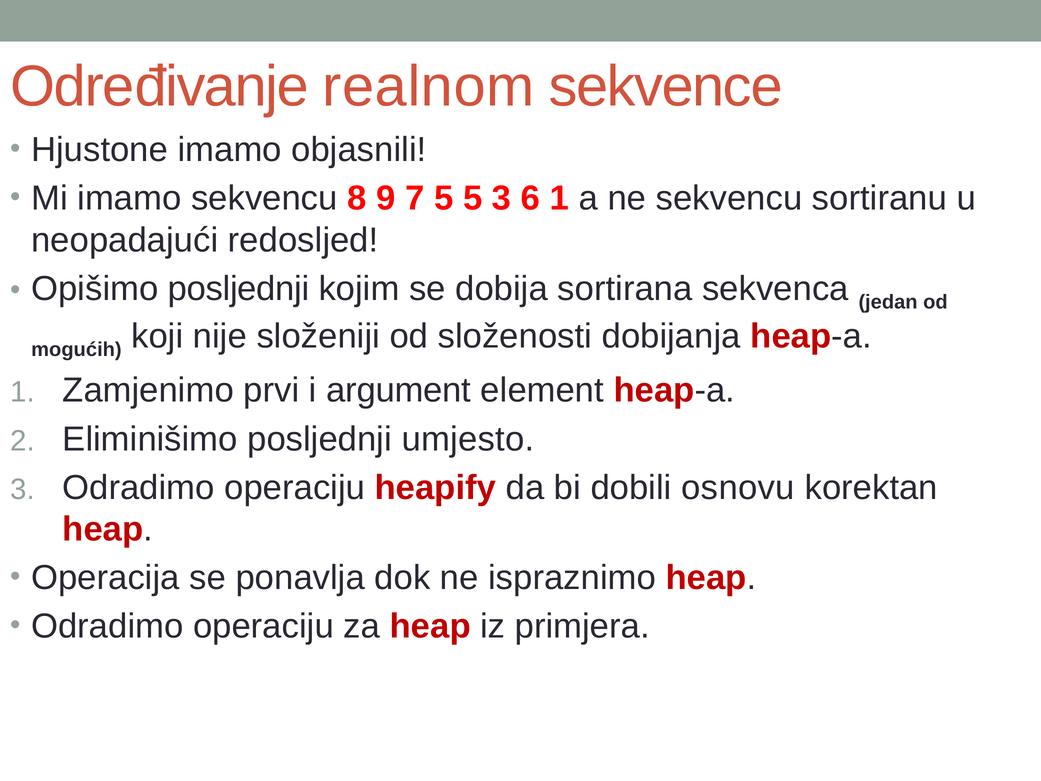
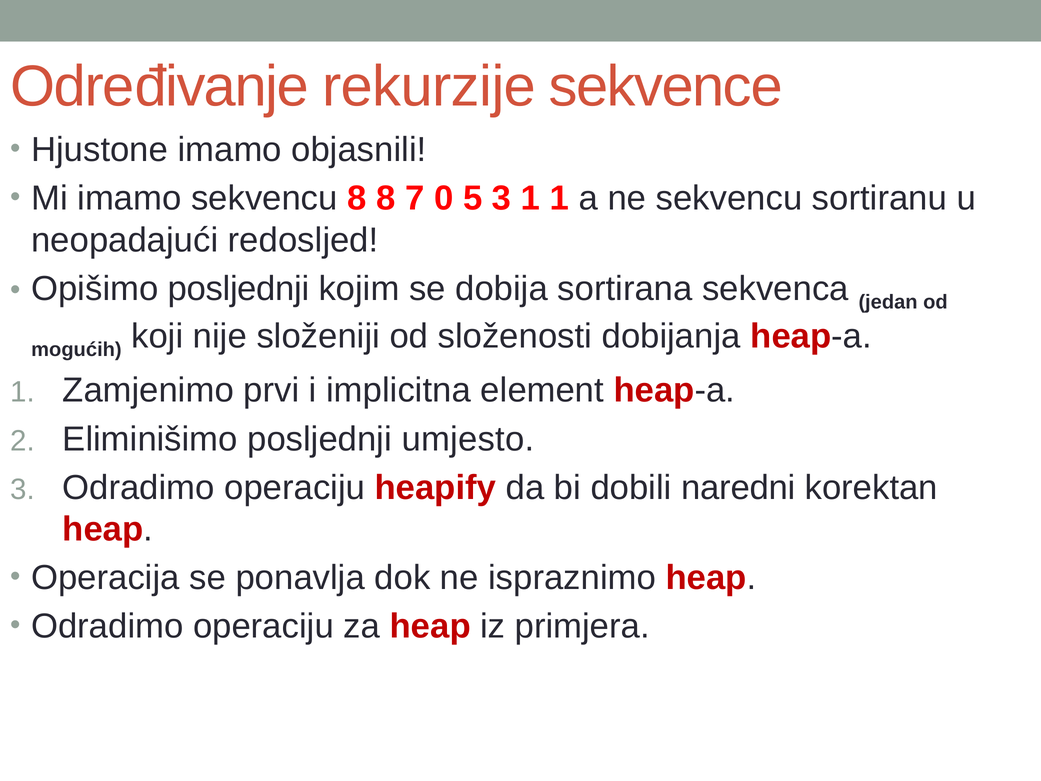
realnom: realnom -> rekurzije (429, 86)
8 9: 9 -> 8 (386, 198)
7 5: 5 -> 0 (444, 198)
3 6: 6 -> 1 (530, 198)
argument: argument -> implicitna (399, 390)
osnovu: osnovu -> naredni (738, 487)
